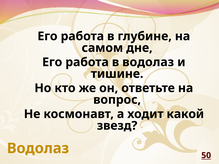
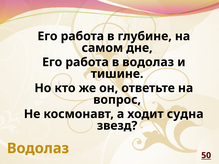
какой: какой -> судна (185, 114)
